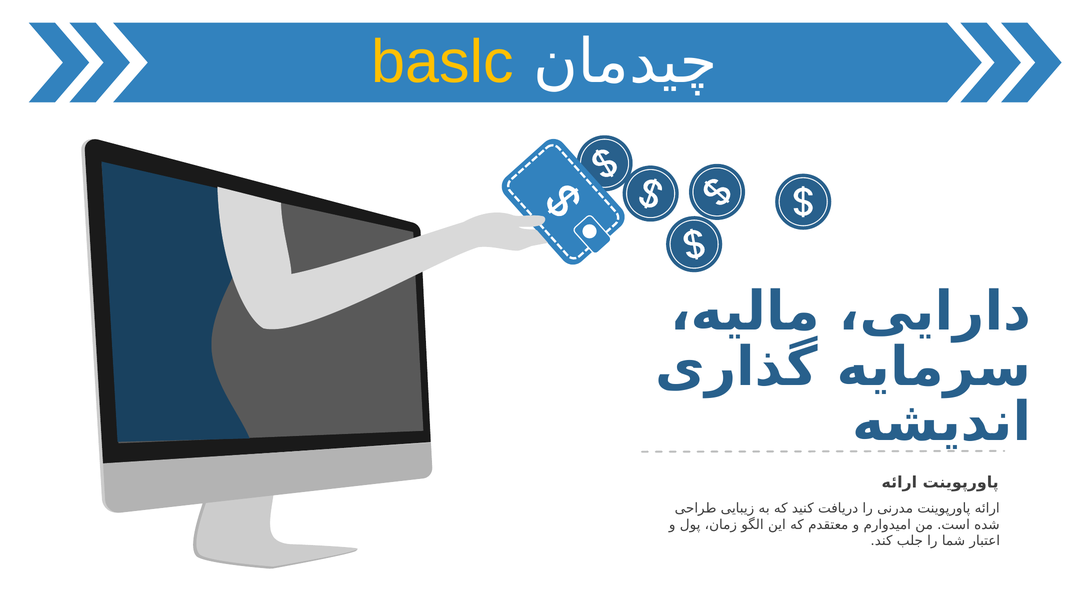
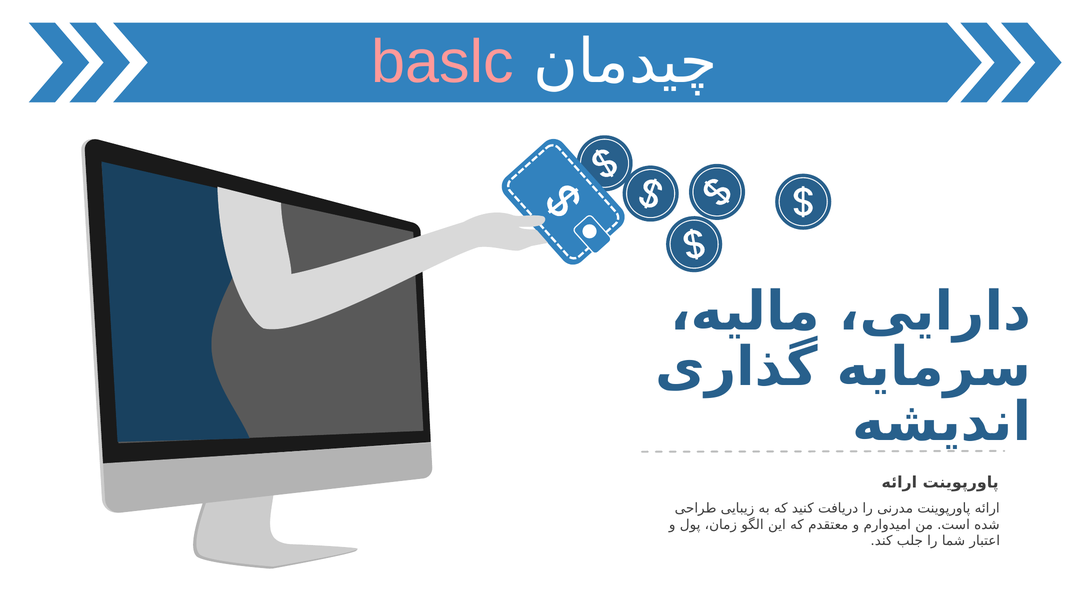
baslc colour: yellow -> pink (442, 62)
